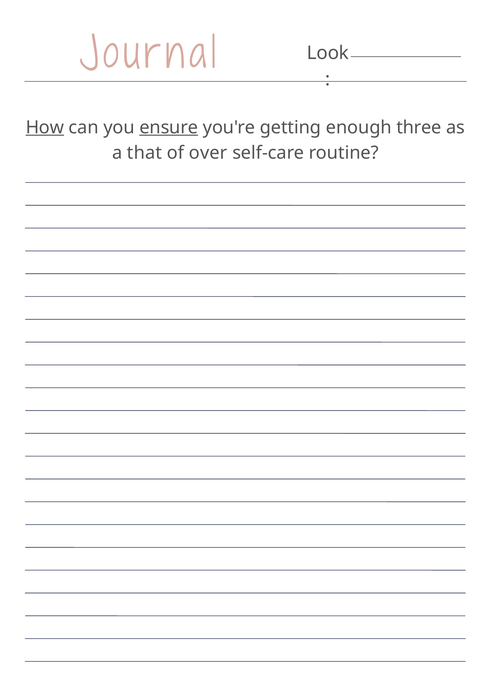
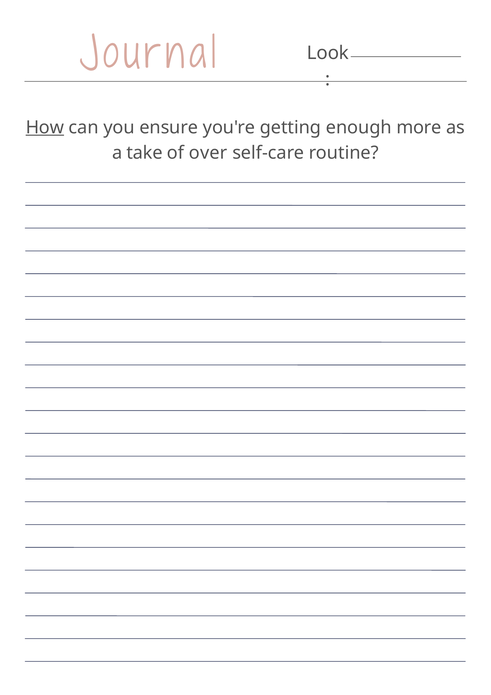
ensure underline: present -> none (169, 127)
three: three -> more (419, 127)
that: that -> take (145, 153)
